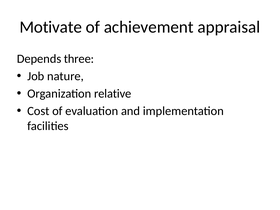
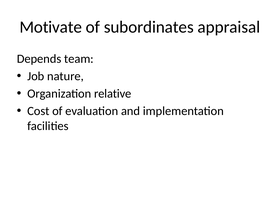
achievement: achievement -> subordinates (149, 27)
three: three -> team (79, 59)
